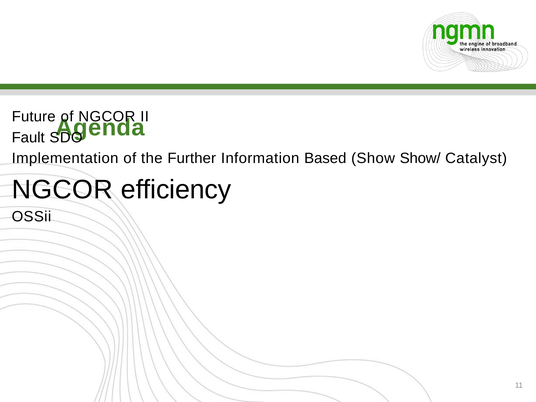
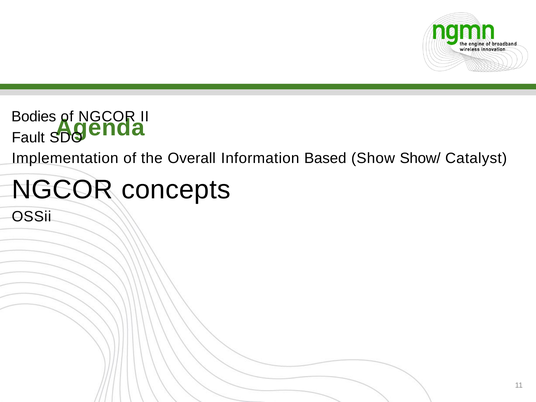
Future: Future -> Bodies (34, 117)
Further: Further -> Overall (192, 158)
efficiency: efficiency -> concepts (176, 190)
